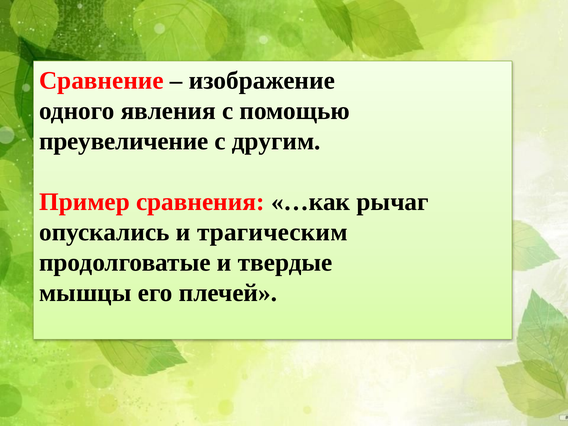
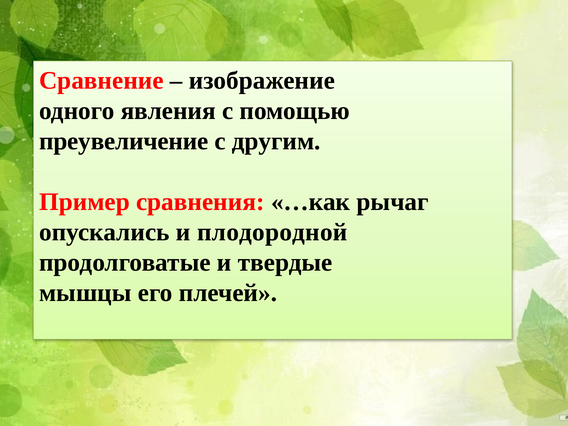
трагическим: трагическим -> плодородной (272, 232)
